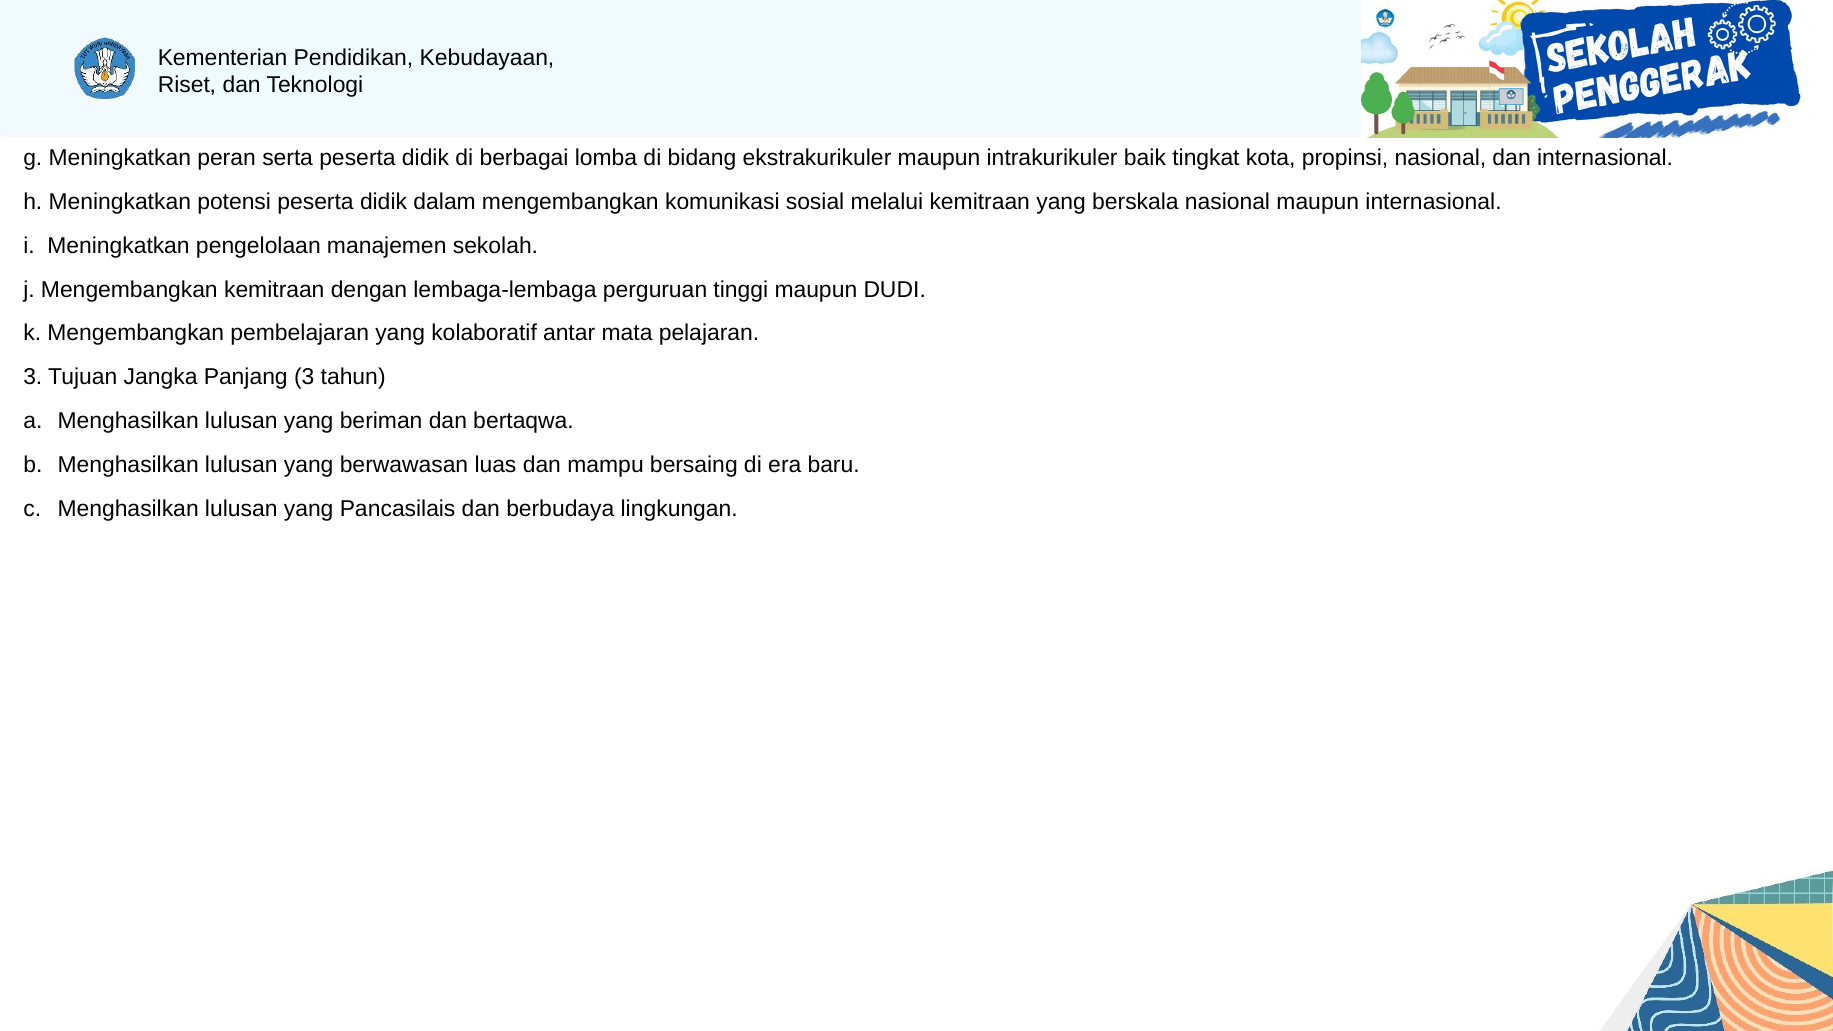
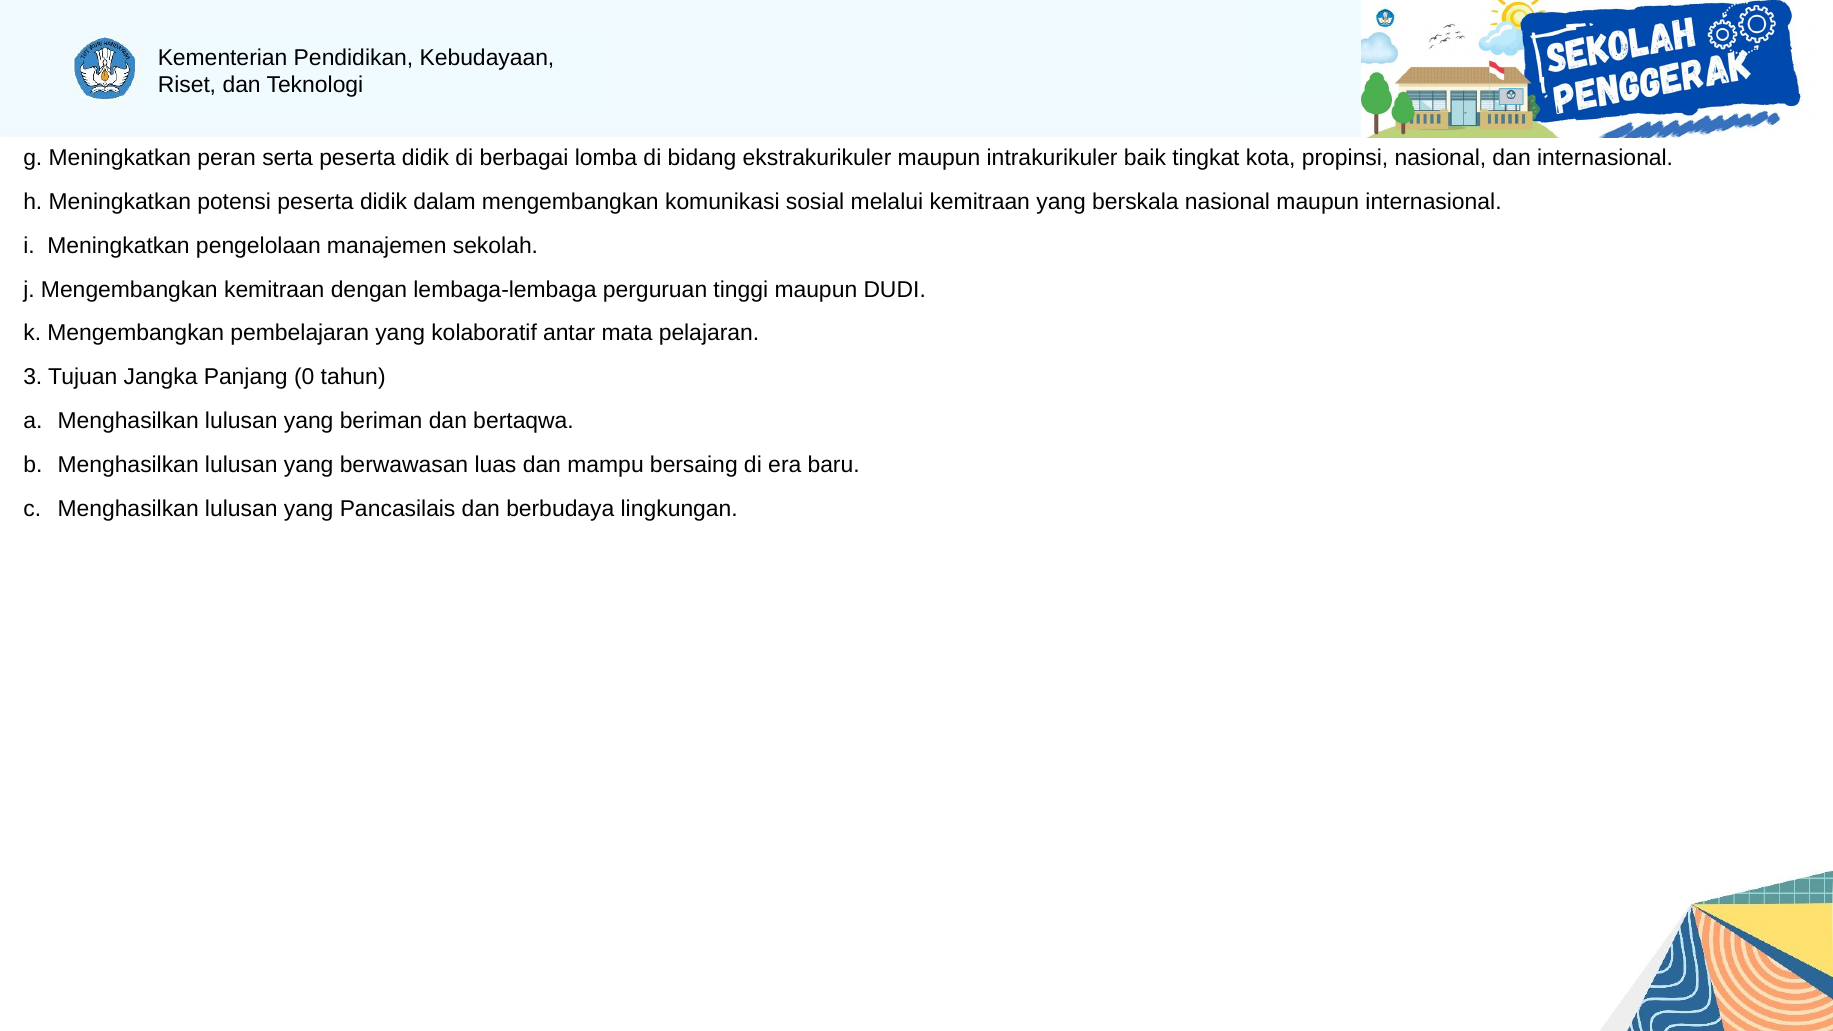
Panjang 3: 3 -> 0 (304, 377)
